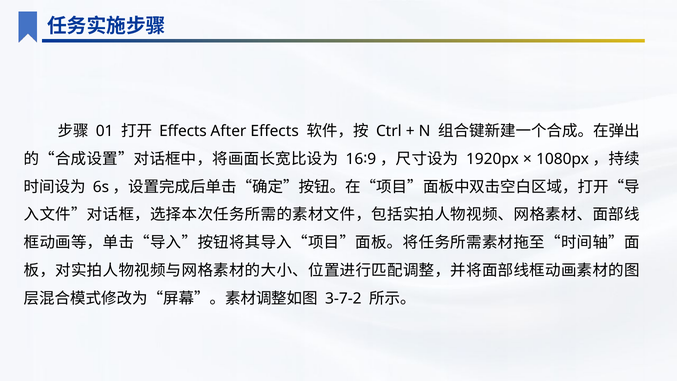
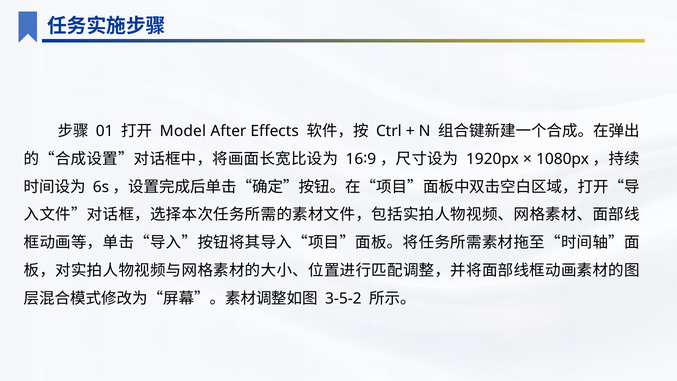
Effects: Effects -> Model (183, 131)
3-7-2: 3-7-2 -> 3-5-2 (343, 298)
